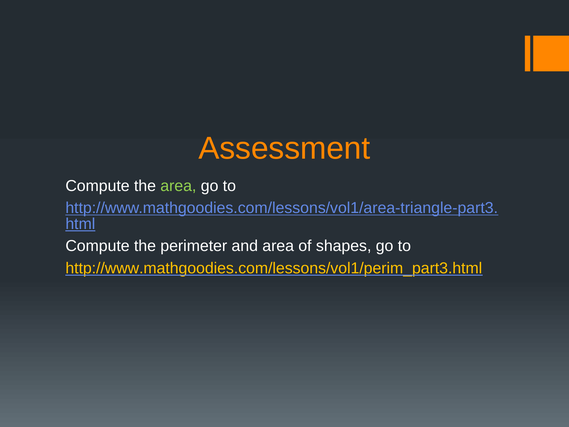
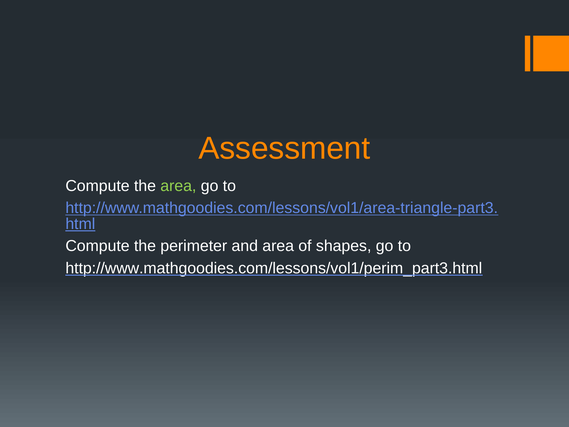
http://www.mathgoodies.com/lessons/vol1/perim_part3.html colour: yellow -> white (274, 268)
